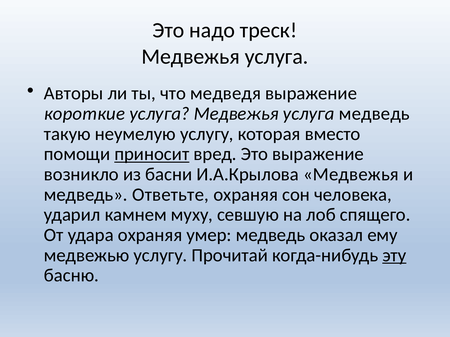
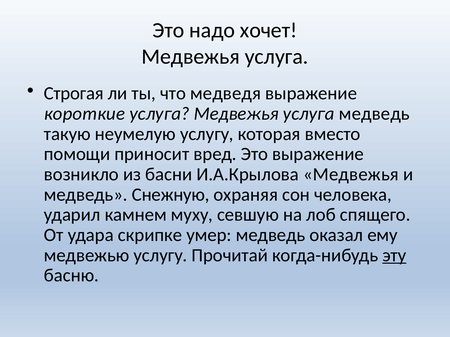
треск: треск -> хочет (269, 30)
Авторы: Авторы -> Строгая (74, 94)
приносит underline: present -> none (152, 154)
Ответьте: Ответьте -> Снежную (171, 195)
удара охраняя: охраняя -> скрипке (150, 235)
